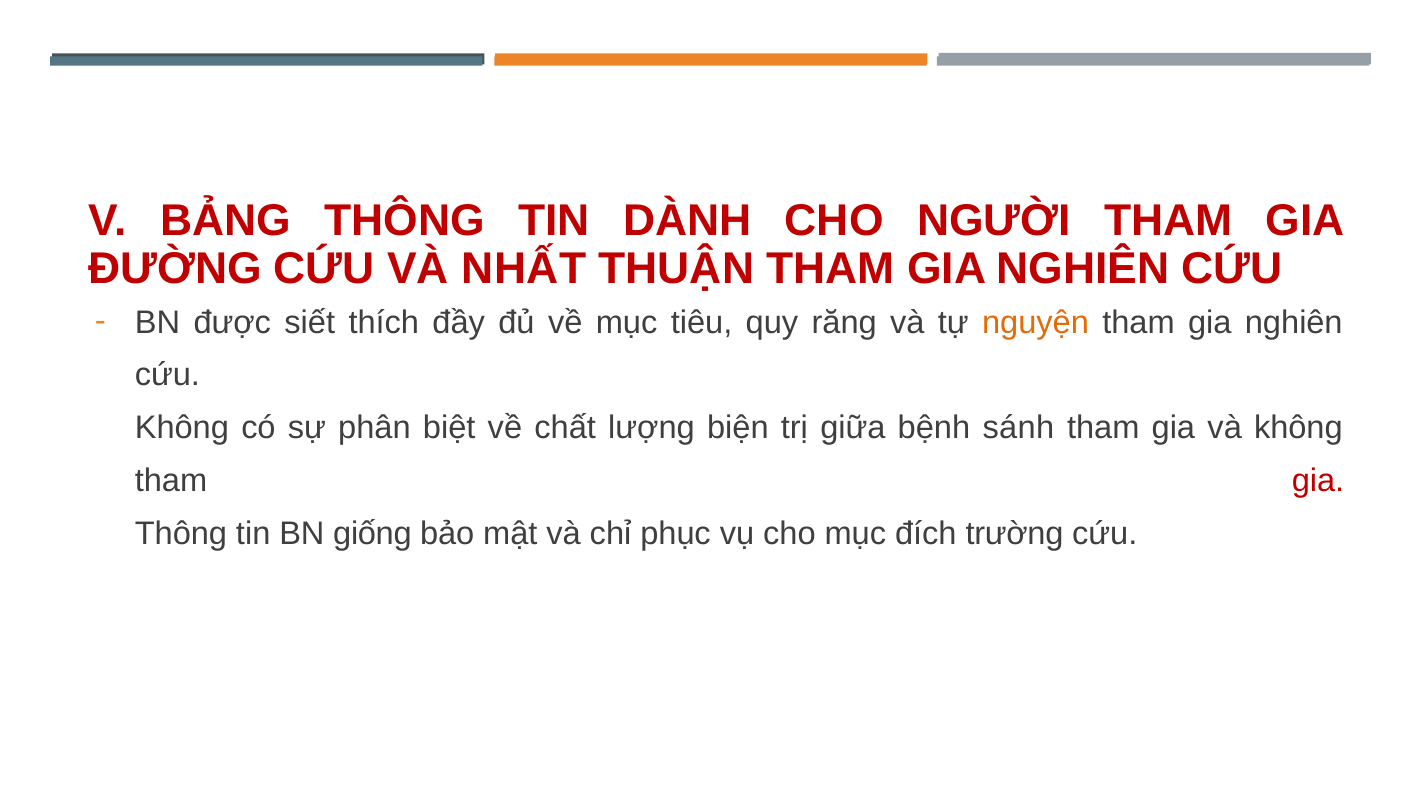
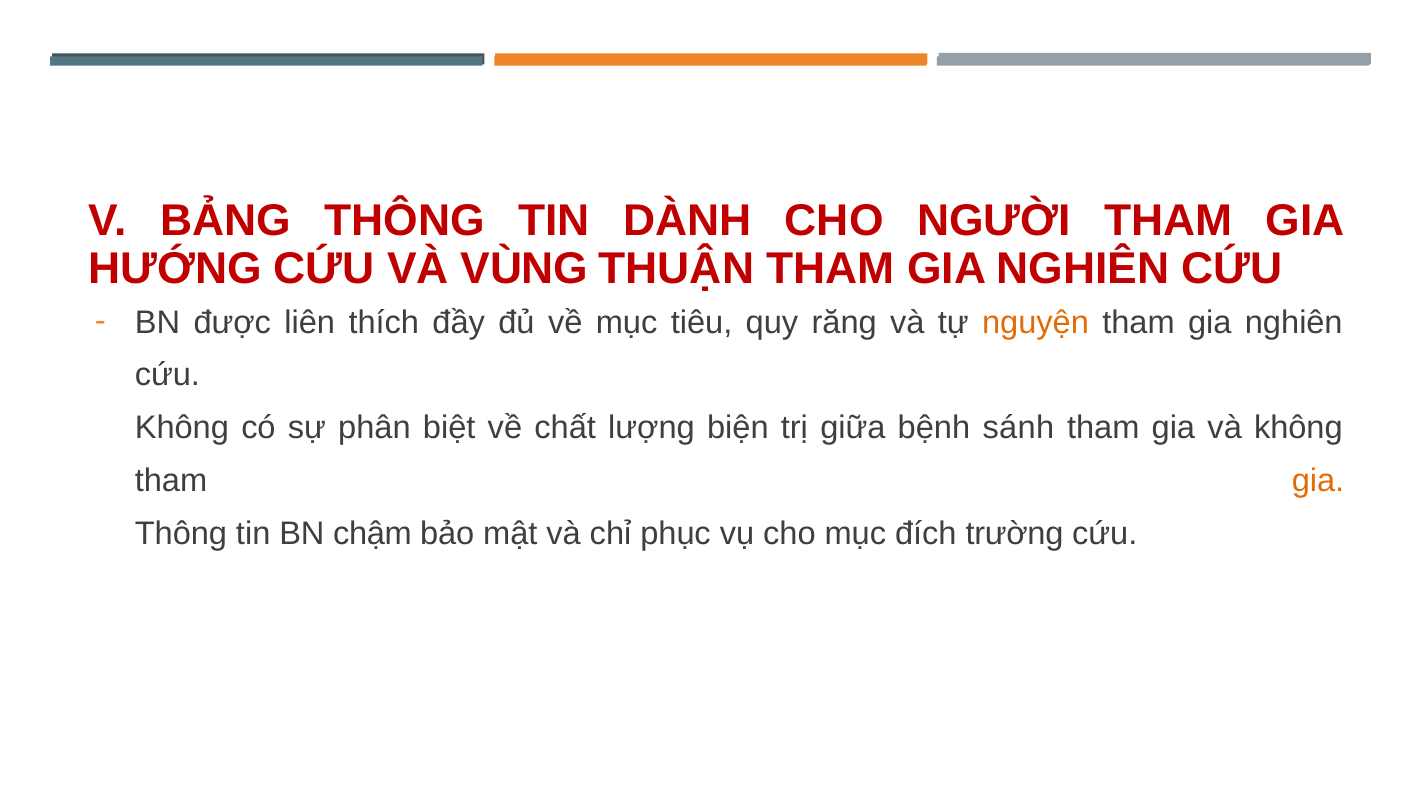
ĐƯỜNG: ĐƯỜNG -> HƯỚNG (175, 269)
NHẤT: NHẤT -> VÙNG (524, 269)
siết: siết -> liên (310, 322)
gia colour: red -> orange (1318, 481)
giống: giống -> chậm (372, 534)
